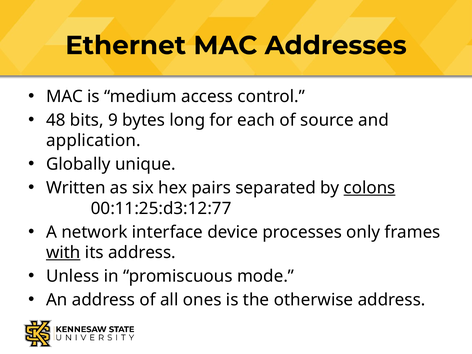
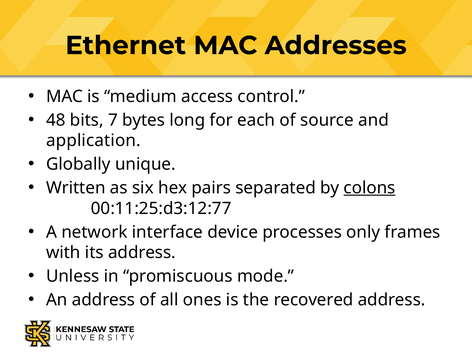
9: 9 -> 7 (113, 120)
with underline: present -> none (63, 253)
otherwise: otherwise -> recovered (314, 300)
